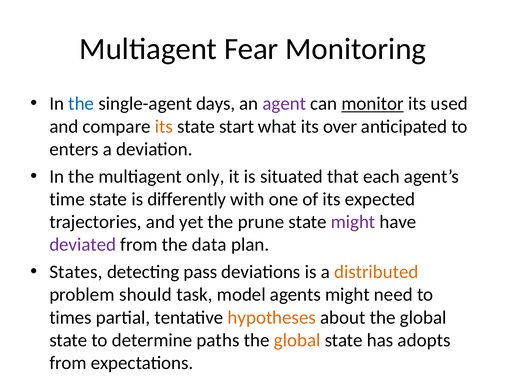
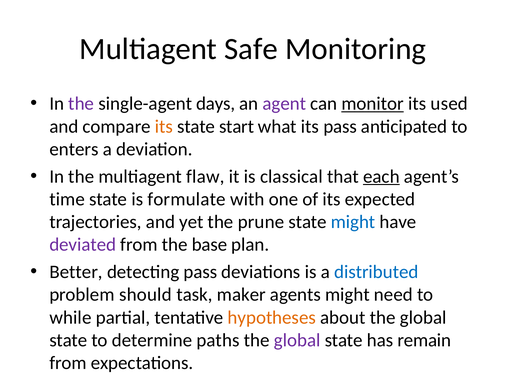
Fear: Fear -> Safe (251, 49)
the colour: blue -> purple (81, 104)
its over: over -> pass (340, 127)
only: only -> flaw (205, 177)
situated: situated -> classical (291, 177)
each underline: none -> present (381, 177)
differently: differently -> formulate (187, 199)
might colour: purple -> blue (353, 222)
data: data -> base (209, 245)
States: States -> Better (76, 272)
distributed colour: orange -> blue (376, 272)
model: model -> maker (241, 295)
times: times -> while (70, 318)
global colour: orange -> purple (297, 341)
adopts: adopts -> remain (424, 341)
